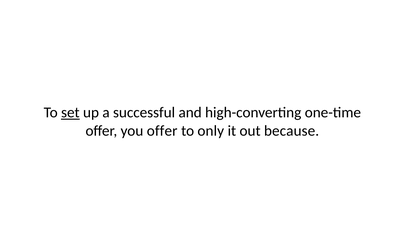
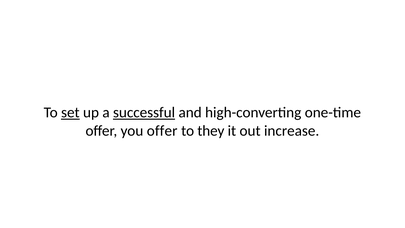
successful underline: none -> present (144, 113)
only: only -> they (211, 131)
because: because -> increase (292, 131)
